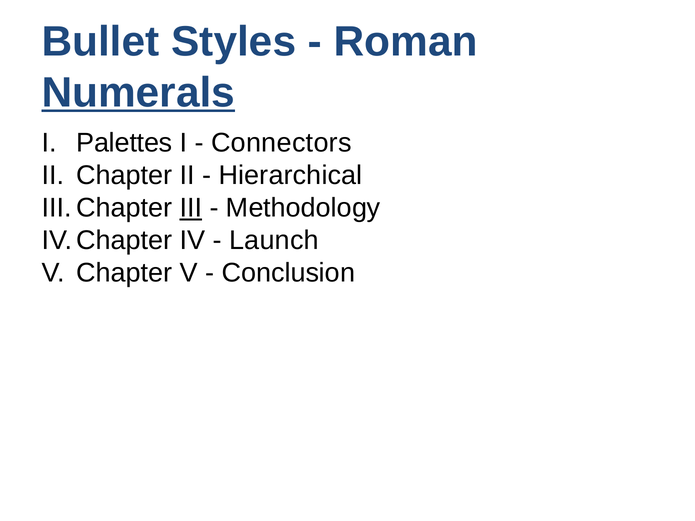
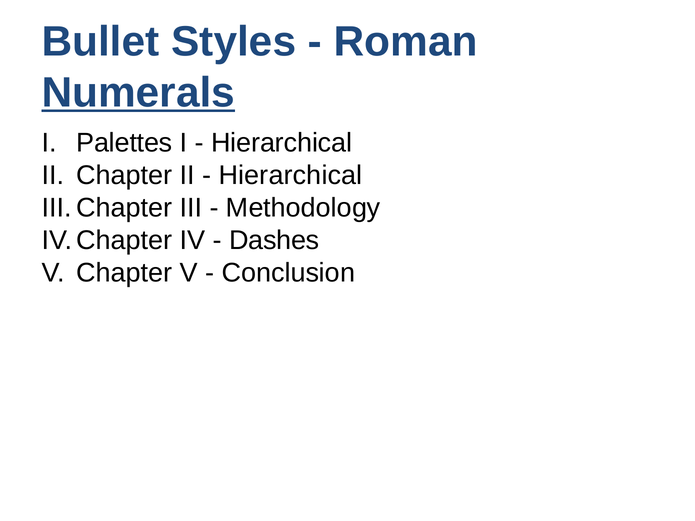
Connectors: Connectors -> Hierarchical (282, 143)
III underline: present -> none (191, 208)
Launch: Launch -> Dashes (274, 240)
